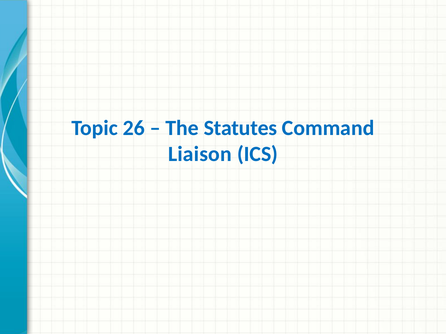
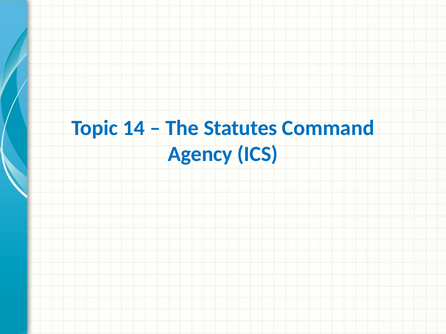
26: 26 -> 14 (134, 128)
Liaison: Liaison -> Agency (200, 154)
